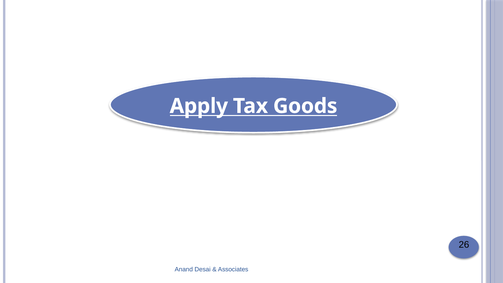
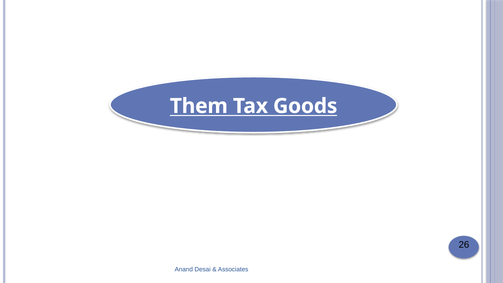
Apply: Apply -> Them (199, 106)
